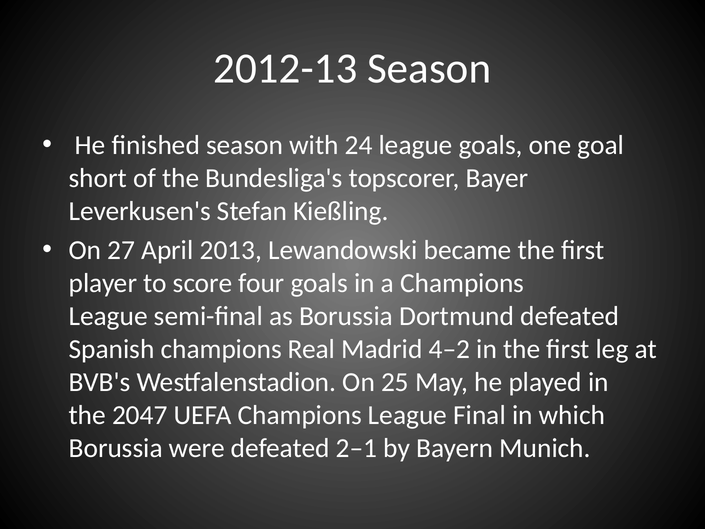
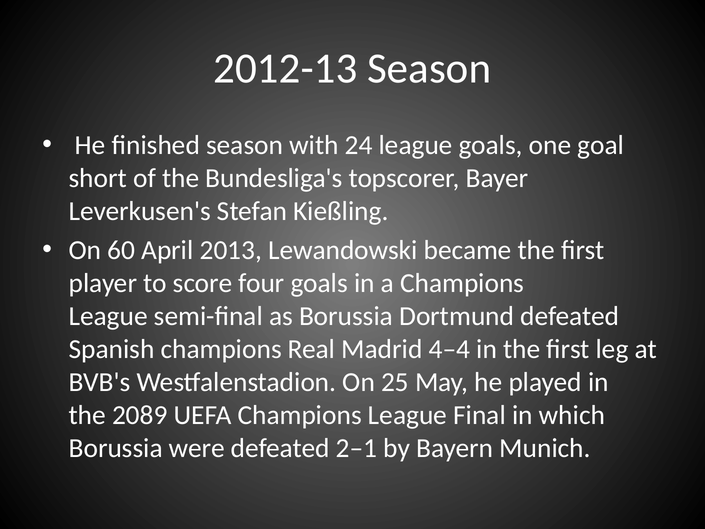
27: 27 -> 60 (121, 250)
4–2: 4–2 -> 4–4 (449, 349)
2047: 2047 -> 2089 (140, 415)
